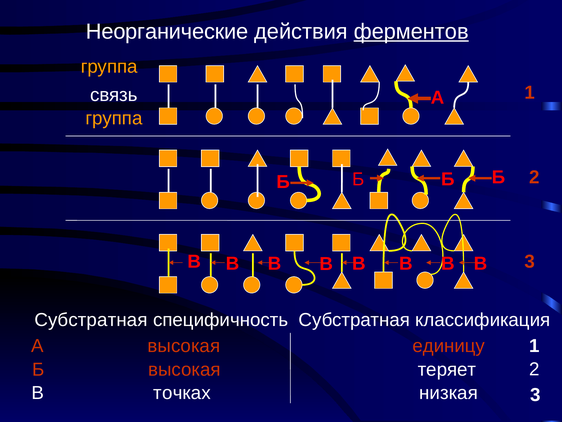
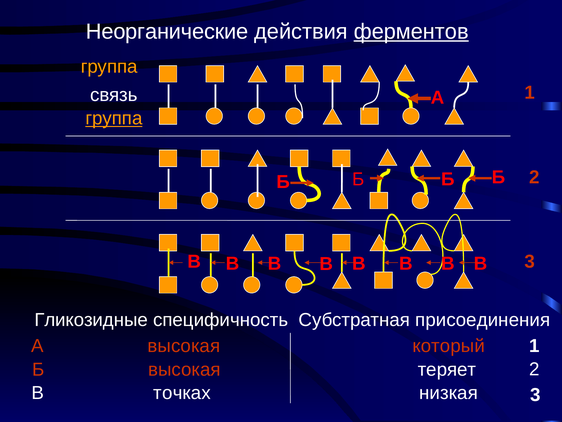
группа underline: none -> present (114, 118)
Субстратная: Субстратная -> Гликозидные (91, 320)
классификация: классификация -> присоединения (483, 320)
единицу: единицу -> который (449, 346)
